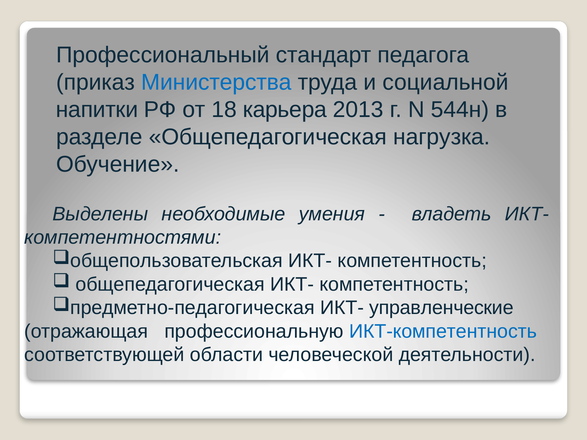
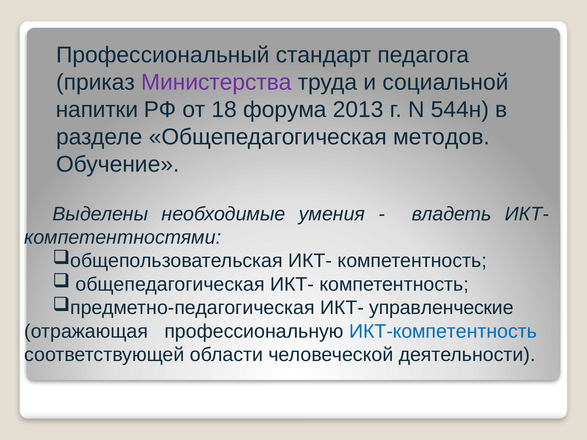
Министерства colour: blue -> purple (216, 82)
карьера: карьера -> форума (285, 110)
нагрузка: нагрузка -> методов (442, 137)
